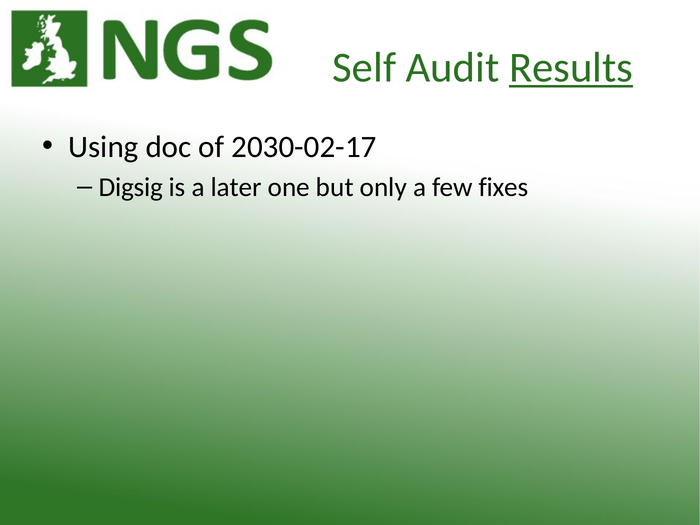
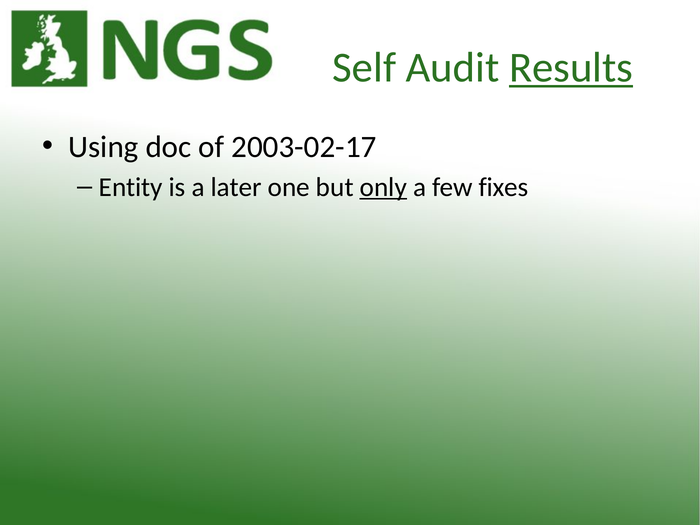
2030-02-17: 2030-02-17 -> 2003-02-17 (304, 147)
Digsig: Digsig -> Entity (131, 187)
only underline: none -> present (383, 187)
